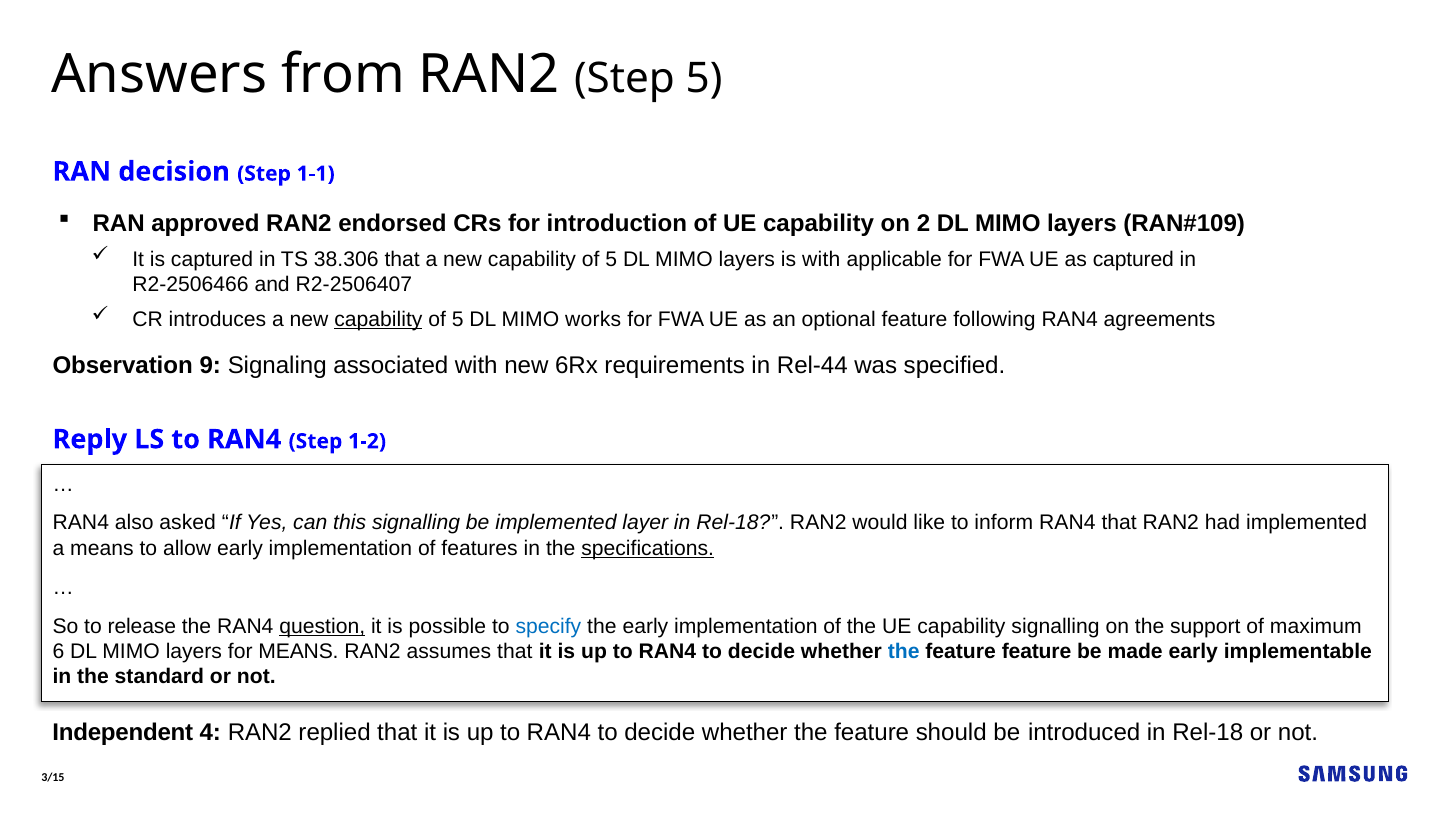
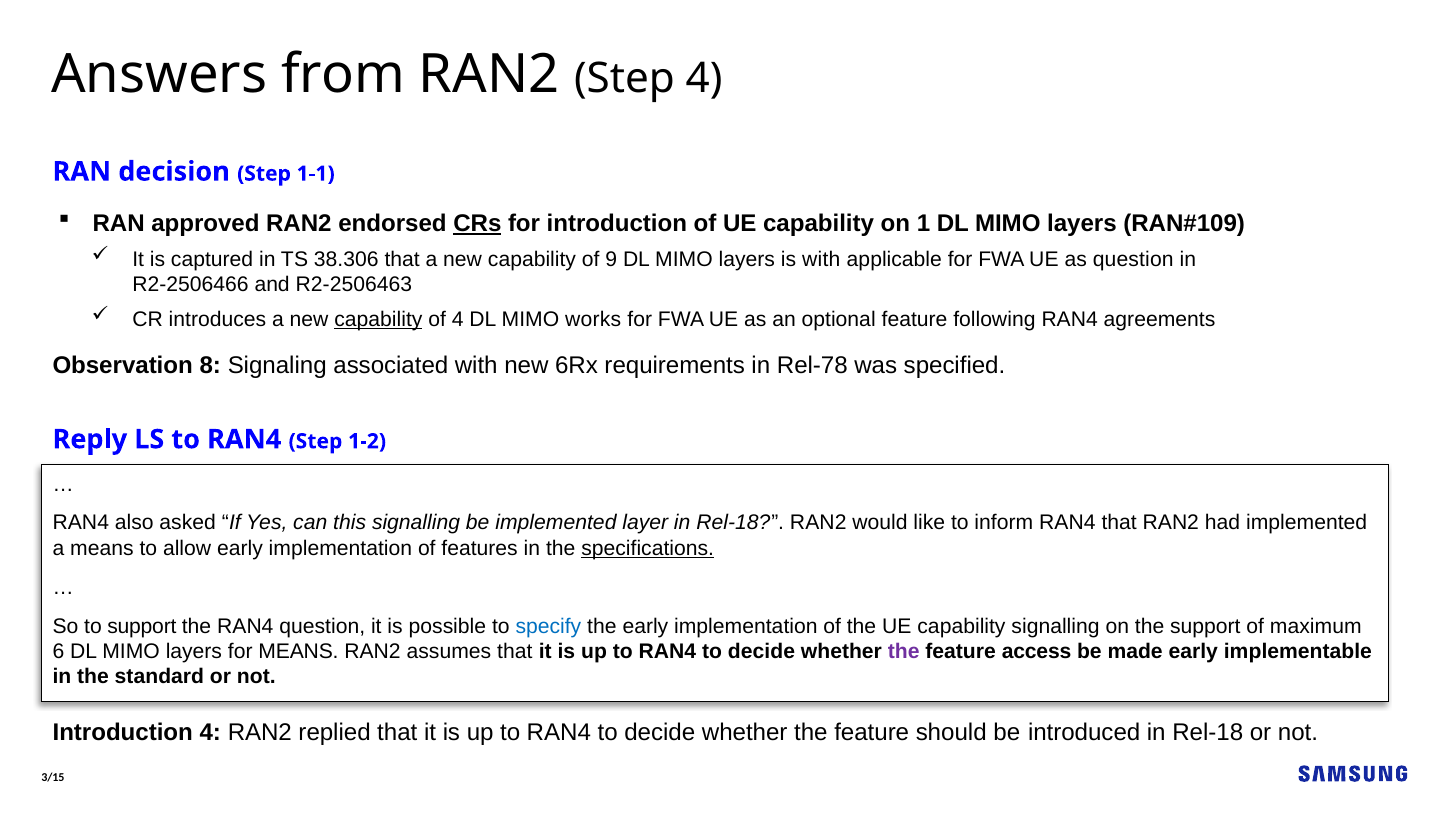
Step 5: 5 -> 4 (704, 79)
CRs underline: none -> present (477, 224)
2: 2 -> 1 (923, 224)
5: 5 -> 9 (611, 260)
as captured: captured -> question (1133, 260)
R2-2506407: R2-2506407 -> R2-2506463 (354, 285)
5: 5 -> 4 (458, 319)
9: 9 -> 8 (210, 366)
Rel-44: Rel-44 -> Rel-78 (812, 366)
to release: release -> support (142, 627)
question underline: present -> none (322, 627)
the colour: blue -> purple (904, 652)
feature feature: feature -> access (1037, 652)
Independent: Independent -> Introduction (123, 733)
